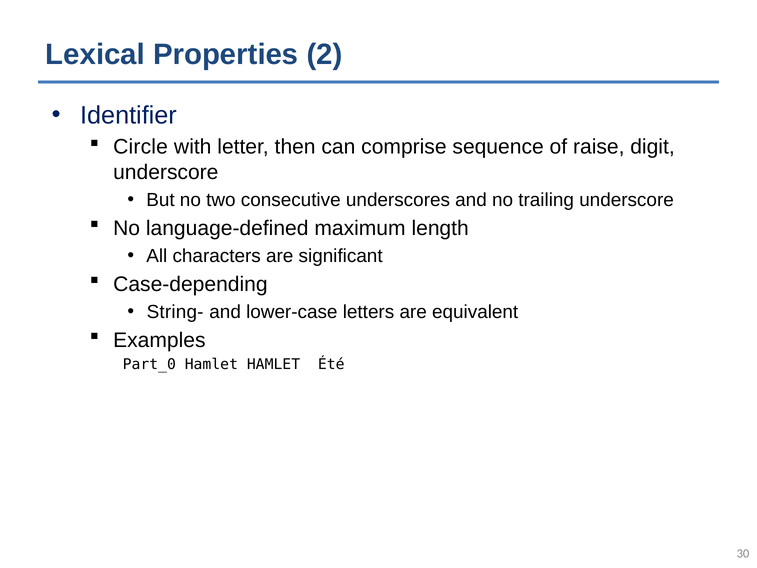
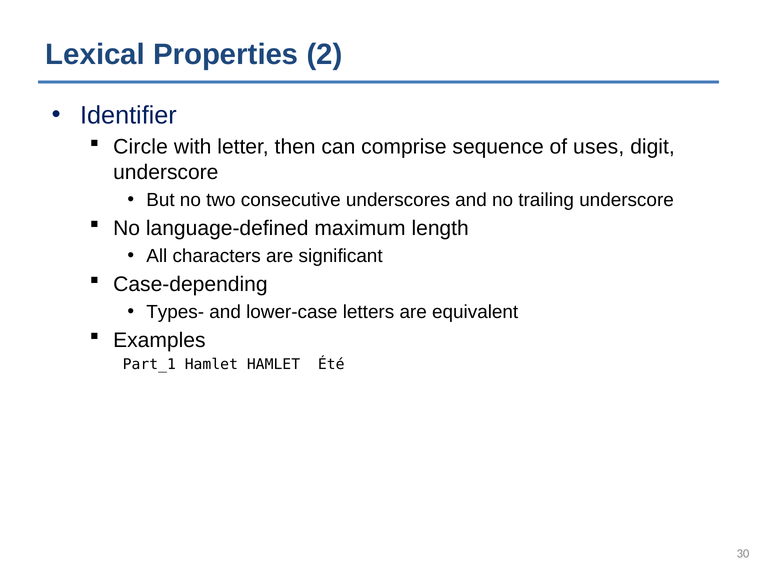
raise: raise -> uses (599, 147)
String-: String- -> Types- (175, 312)
Part_0: Part_0 -> Part_1 (149, 364)
